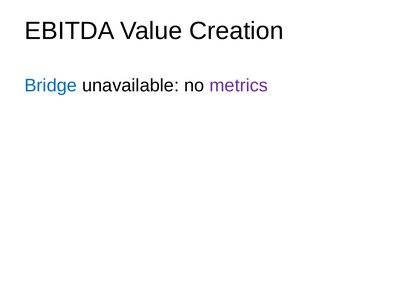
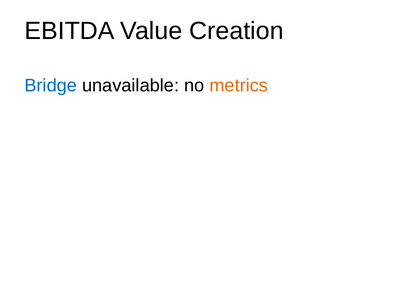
metrics colour: purple -> orange (239, 86)
